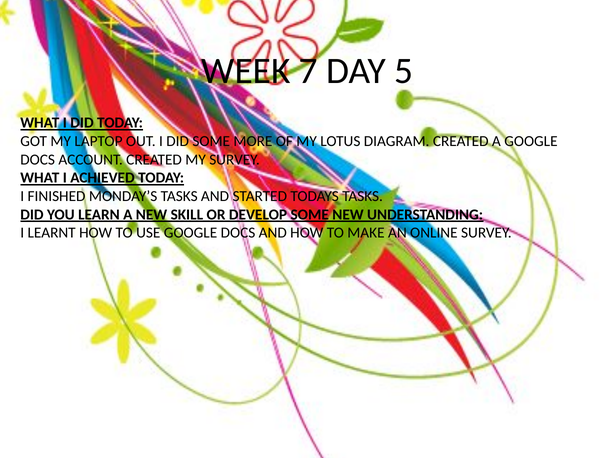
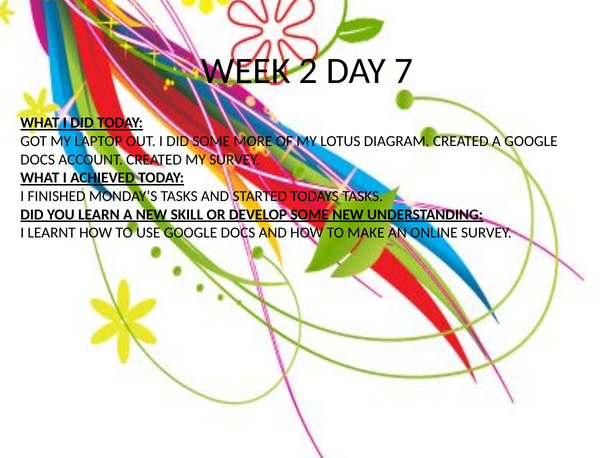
7: 7 -> 2 (308, 71)
5: 5 -> 7 (404, 71)
